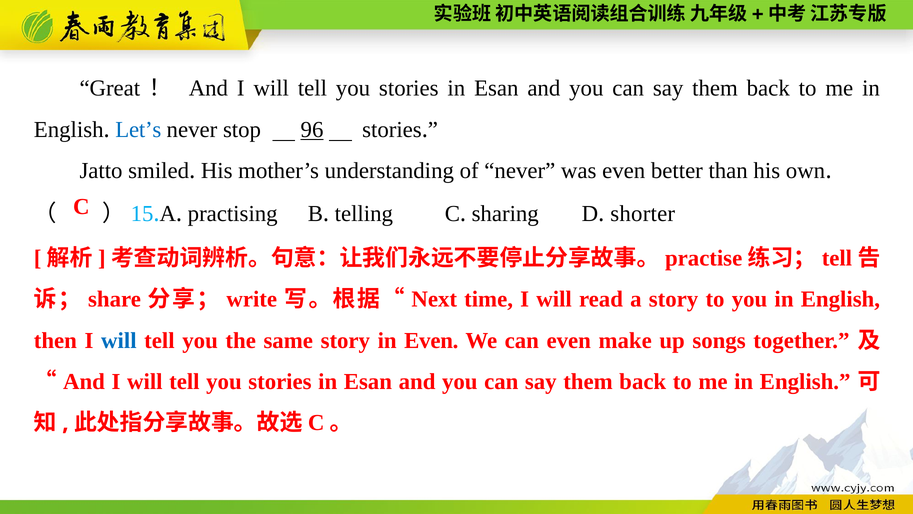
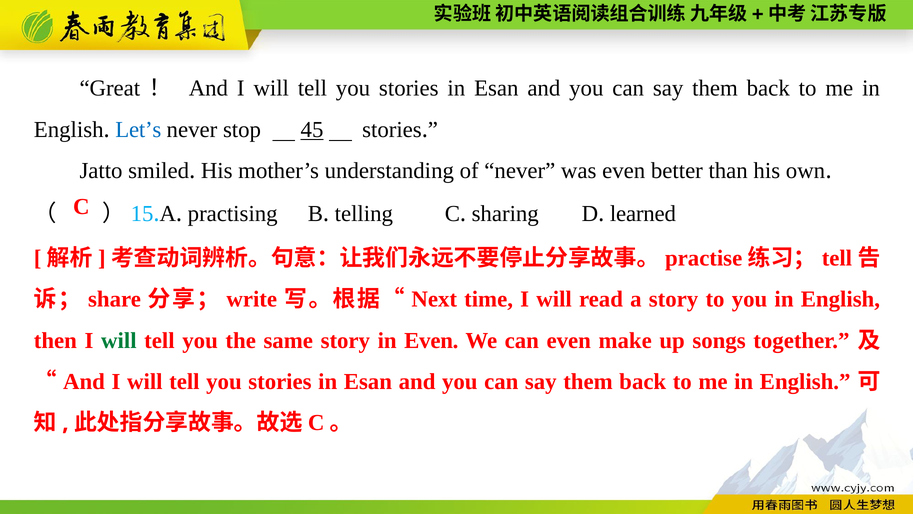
96: 96 -> 45 (312, 129)
shorter: shorter -> learned (643, 214)
will colour: blue -> green (119, 340)
